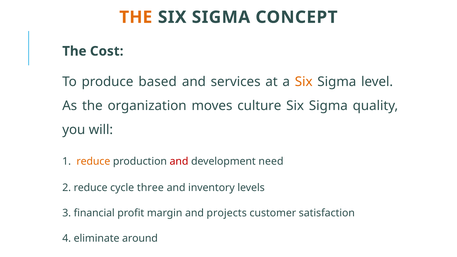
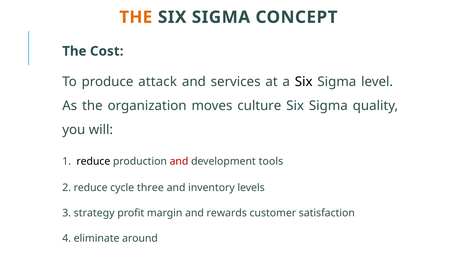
based: based -> attack (158, 82)
Six colour: orange -> black (304, 82)
reduce colour: orange -> black (93, 162)
need: need -> tools (271, 162)
financial: financial -> strategy (94, 213)
projects: projects -> rewards (227, 213)
